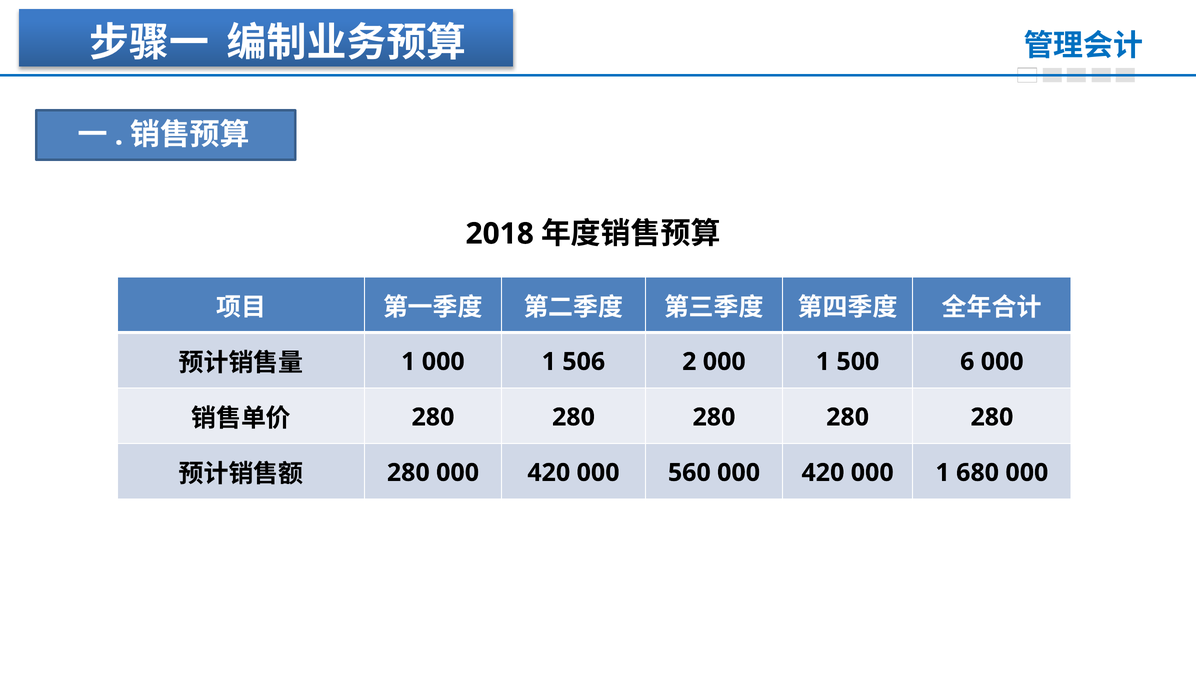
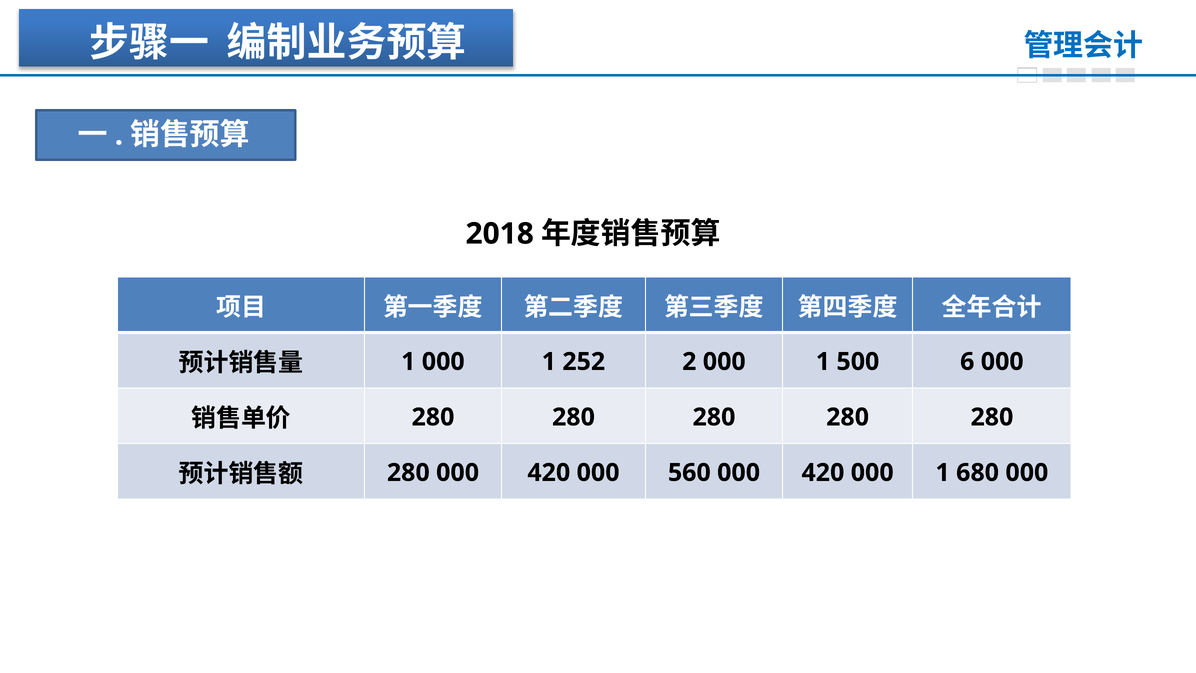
506: 506 -> 252 (584, 362)
